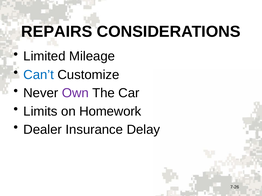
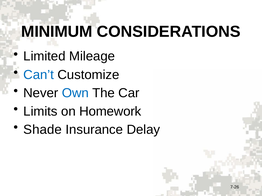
REPAIRS: REPAIRS -> MINIMUM (57, 32)
Own colour: purple -> blue (75, 93)
Dealer: Dealer -> Shade (43, 130)
